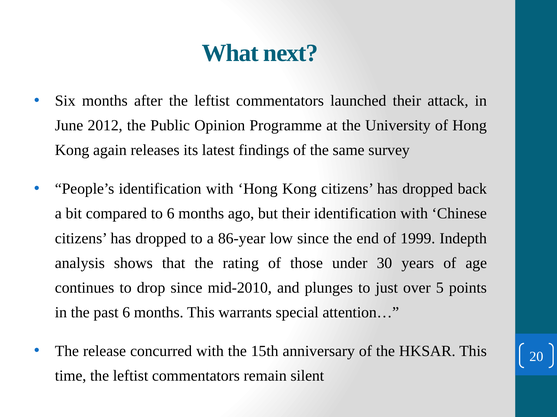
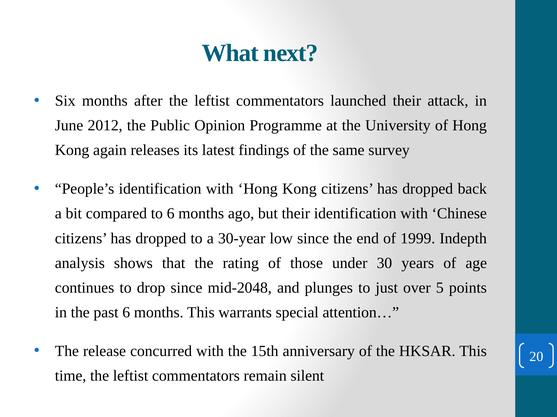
86-year: 86-year -> 30-year (242, 239)
mid-2010: mid-2010 -> mid-2048 (240, 288)
